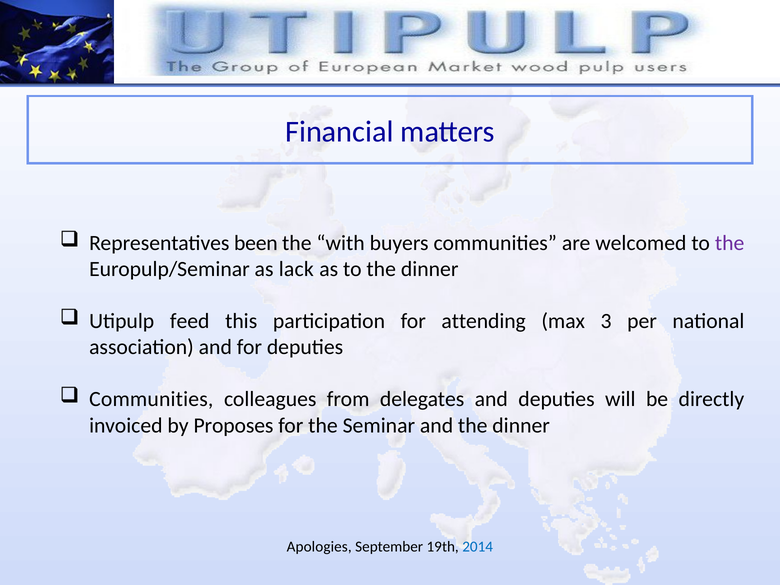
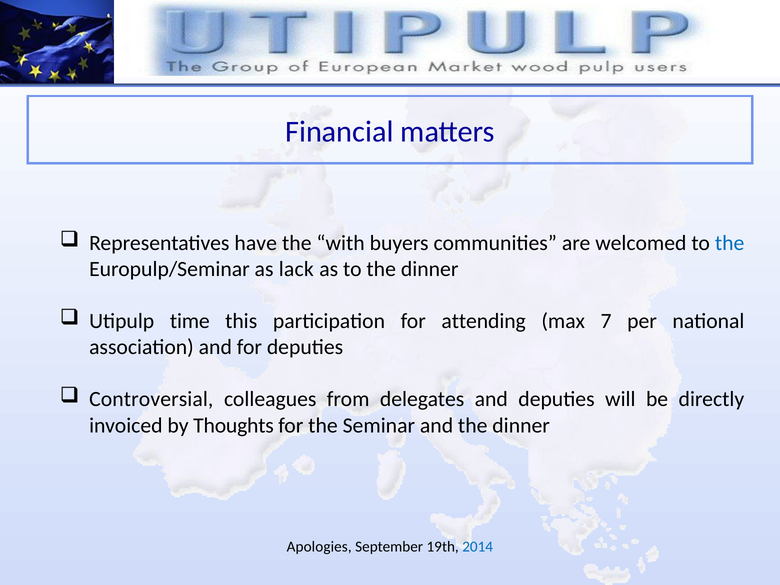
been: been -> have (256, 243)
the colour: purple -> blue (730, 243)
feed: feed -> time (190, 321)
3: 3 -> 7 (606, 321)
Communities: Communities -> Controversial (151, 399)
Proposes: Proposes -> Thoughts (234, 425)
